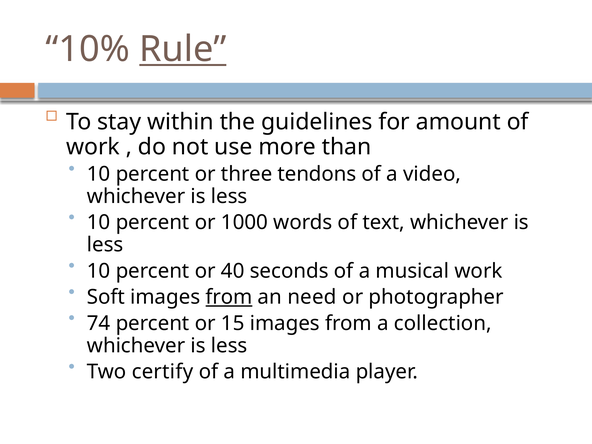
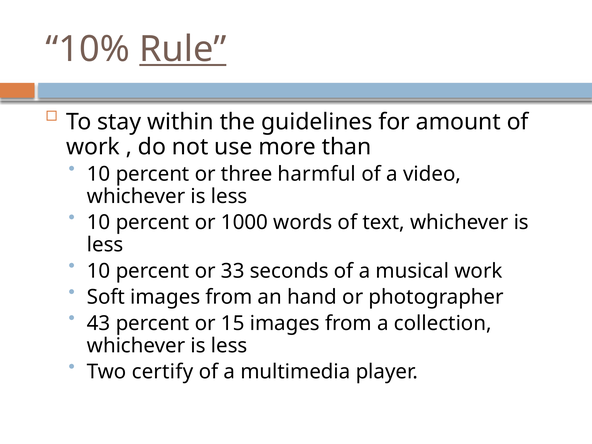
tendons: tendons -> harmful (317, 174)
40: 40 -> 33 (233, 271)
from underline: present -> none (229, 297)
need: need -> hand (312, 297)
74: 74 -> 43 (99, 323)
